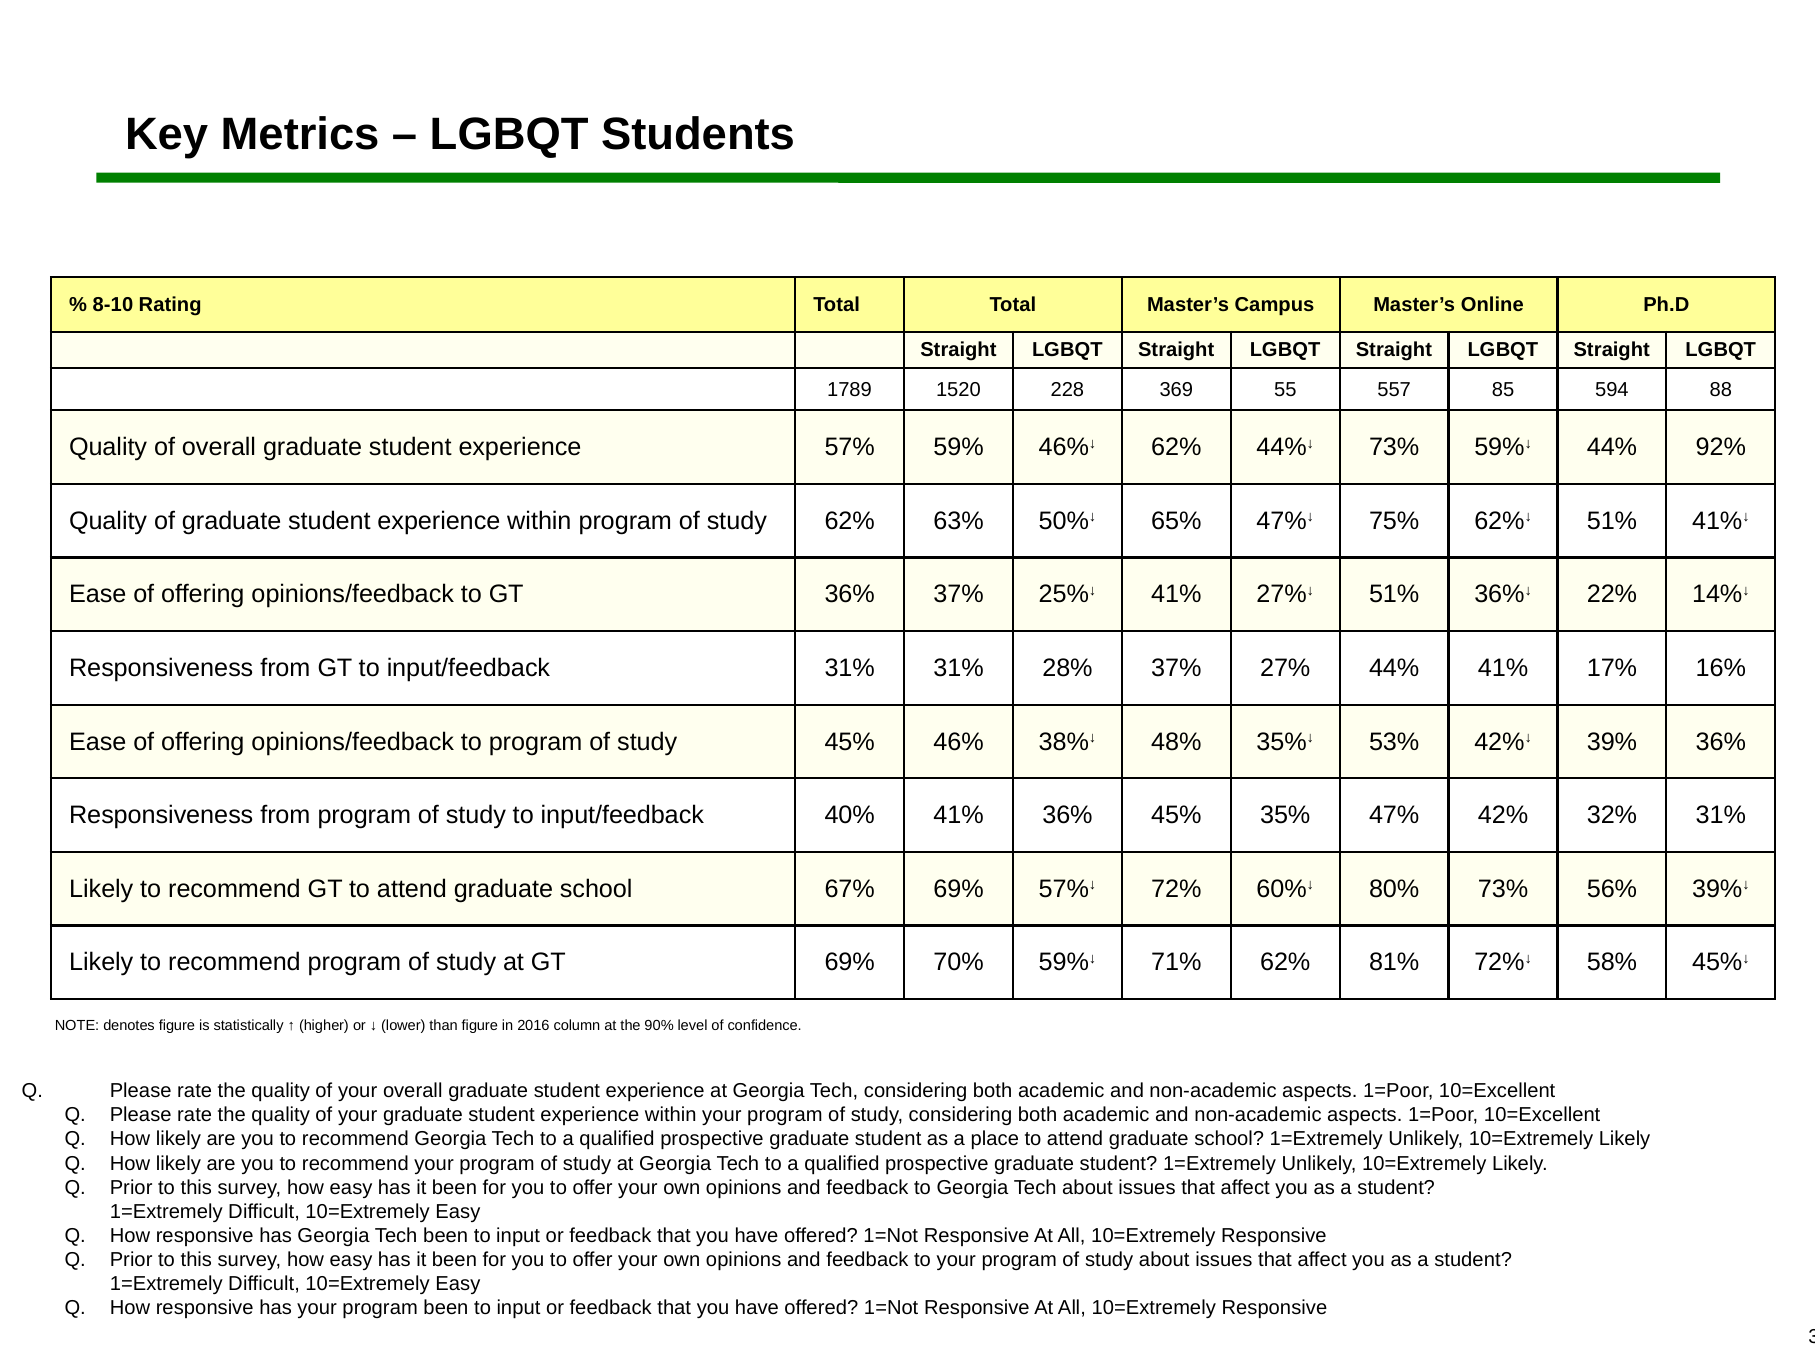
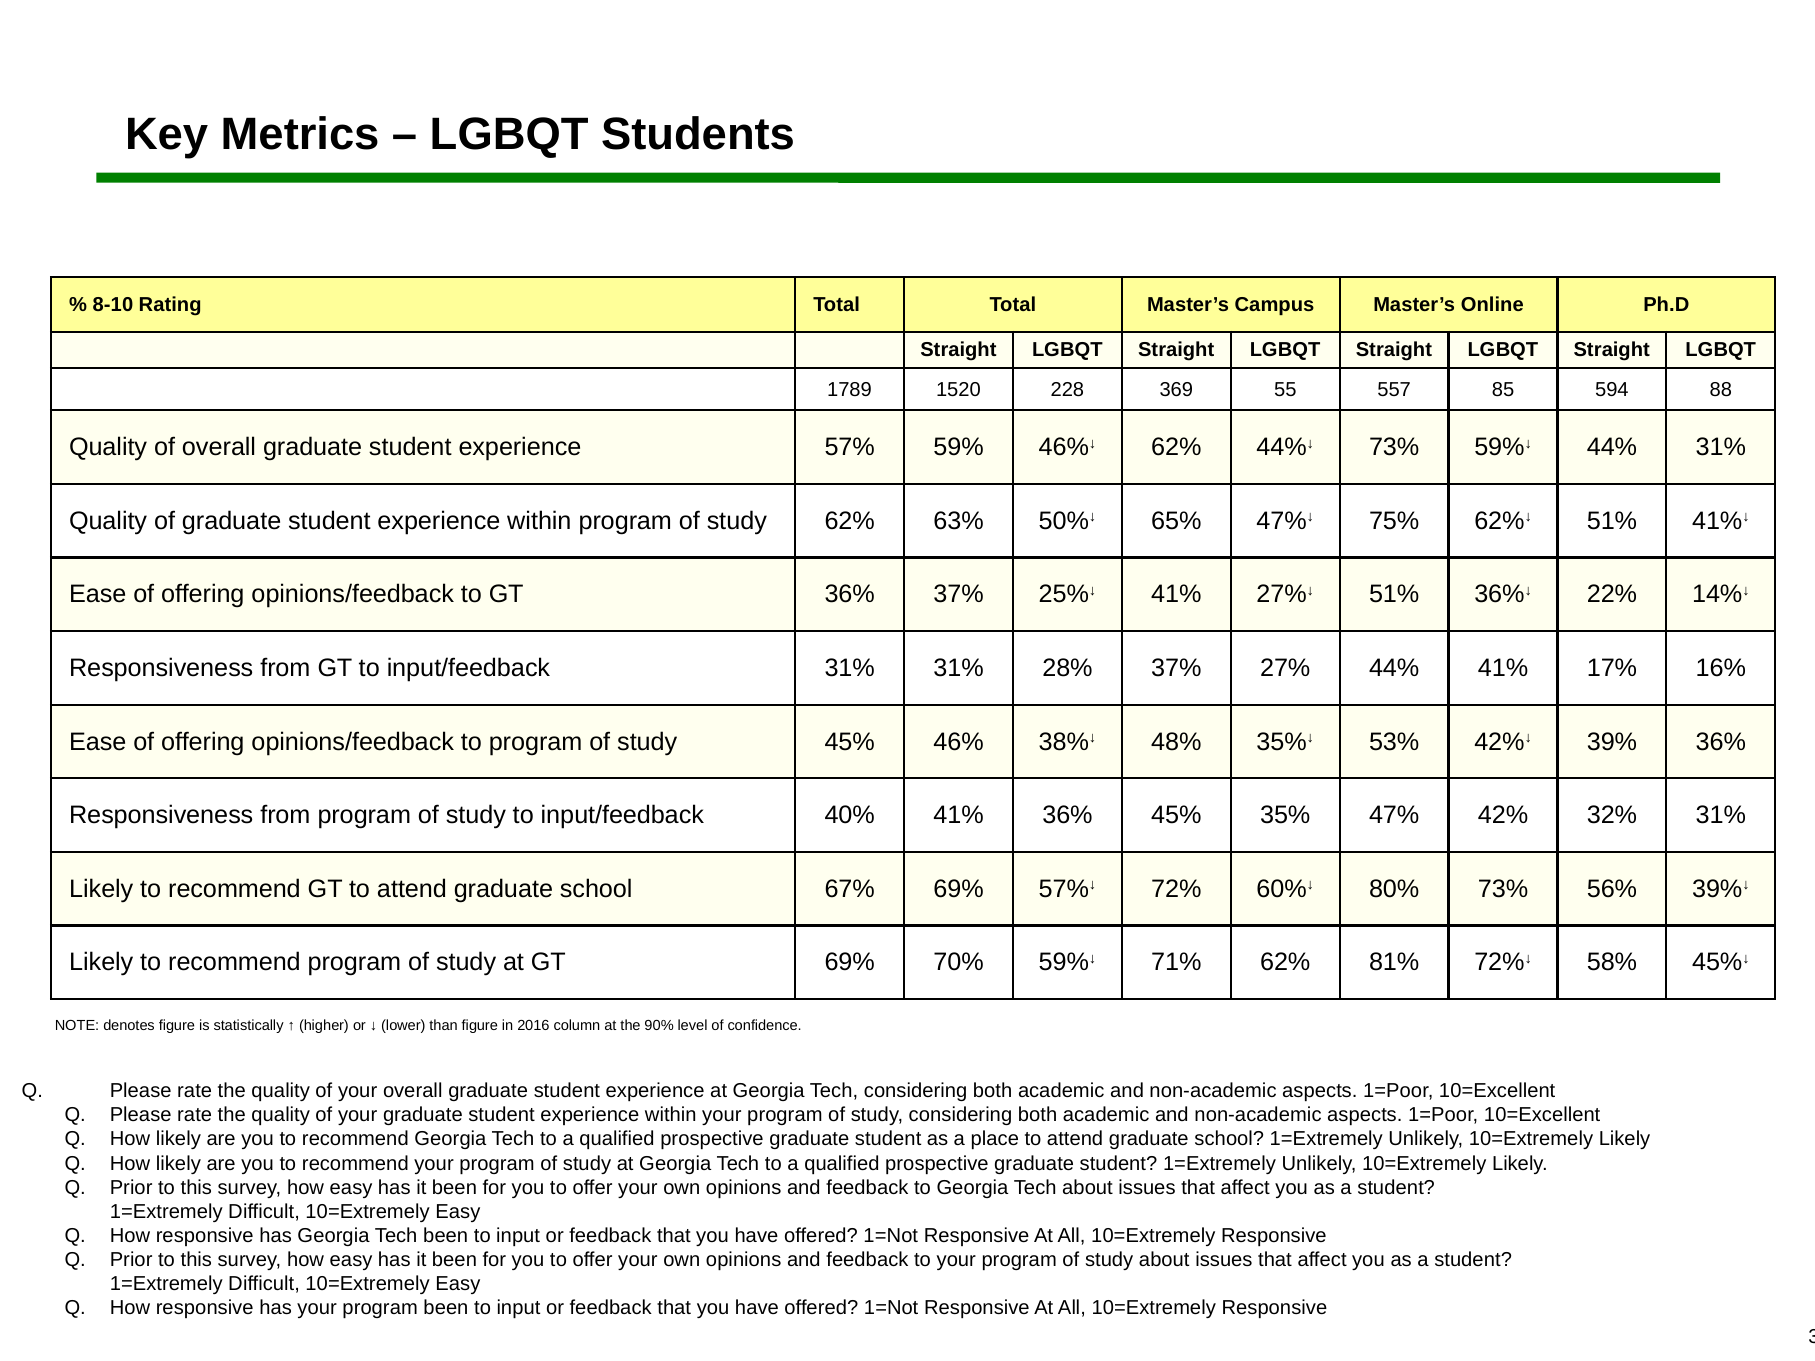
44% 92%: 92% -> 31% (1721, 448)
